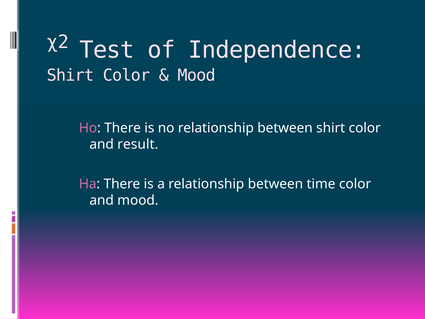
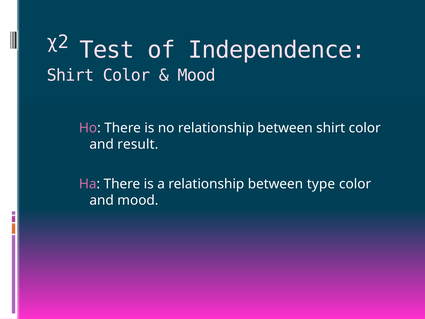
time: time -> type (321, 184)
